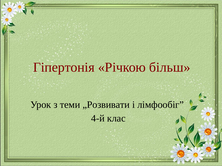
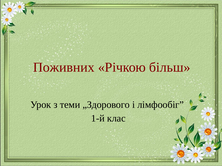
Гіпертонія: Гіпертонія -> Поживних (64, 68)
„Розвивати: „Розвивати -> „Здорового (106, 105)
4-й: 4-й -> 1-й (98, 119)
